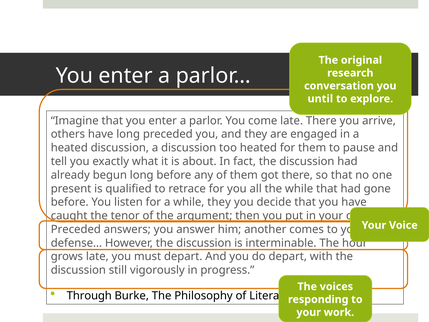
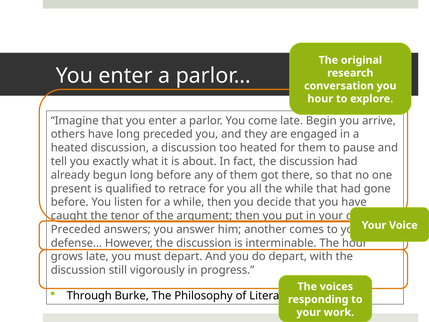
until: until -> hour (320, 99)
late There: There -> Begin (321, 121)
while they: they -> then (219, 202)
